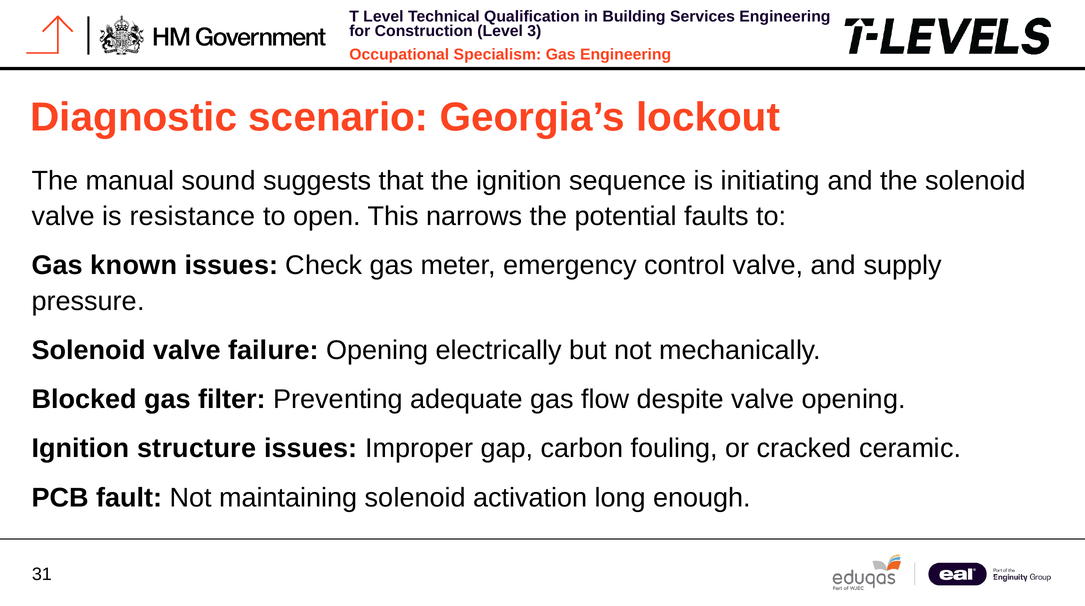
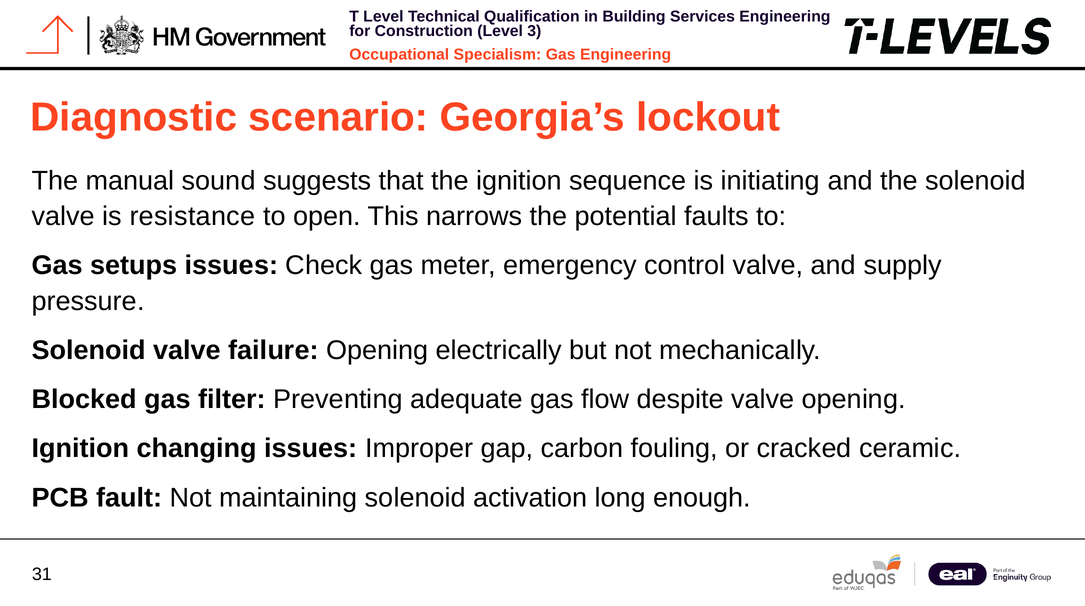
known: known -> setups (134, 266)
structure: structure -> changing (197, 449)
